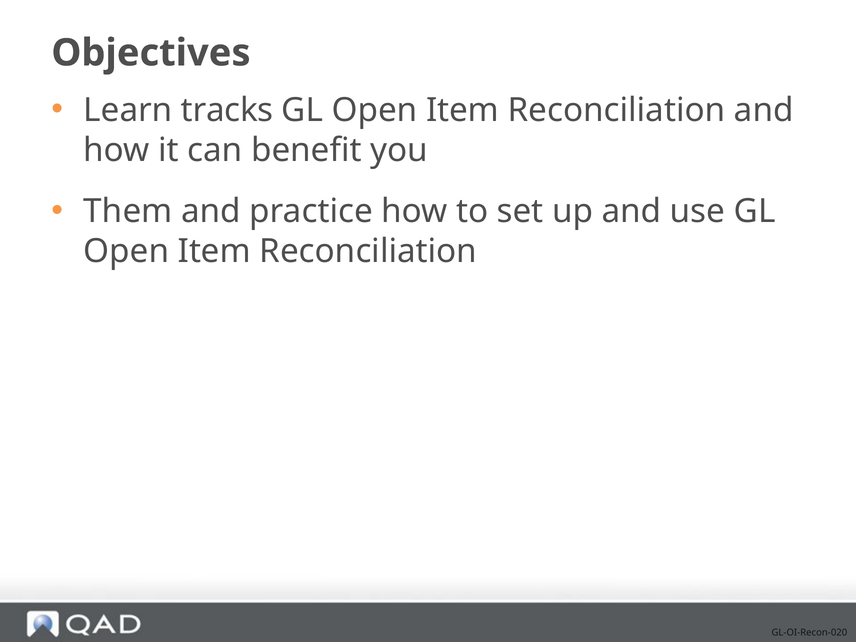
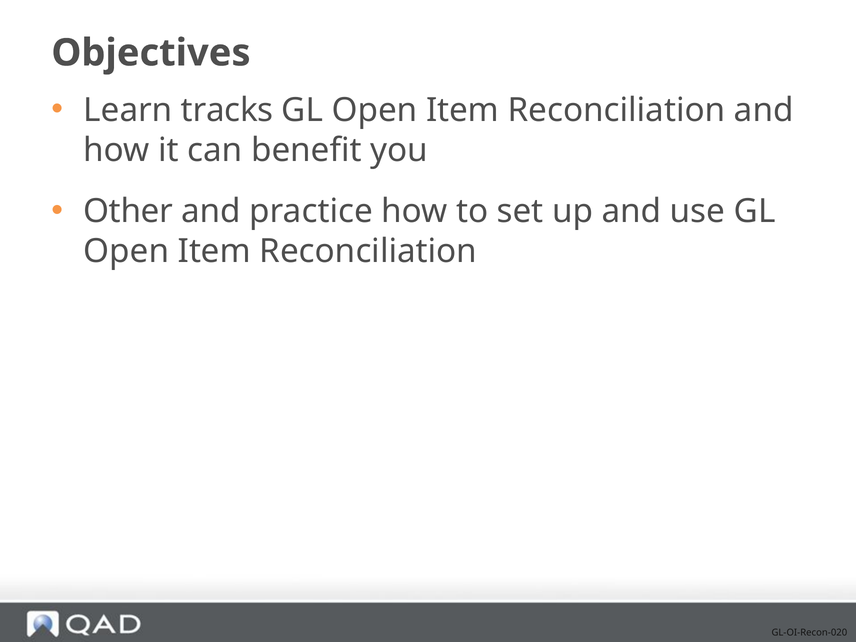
Them: Them -> Other (128, 211)
